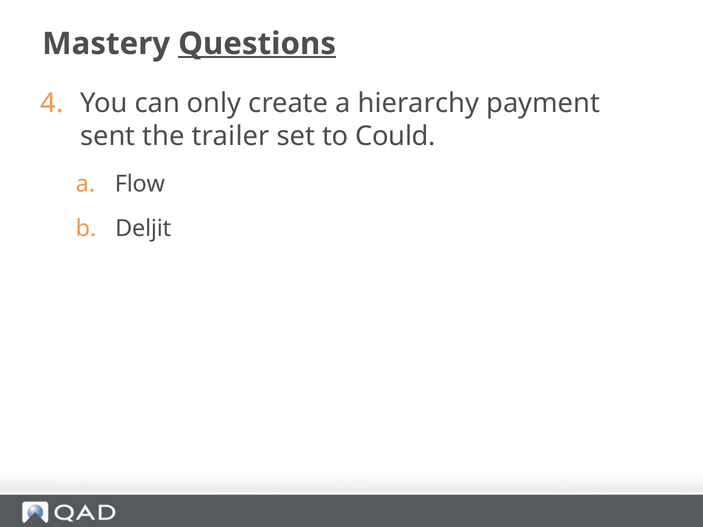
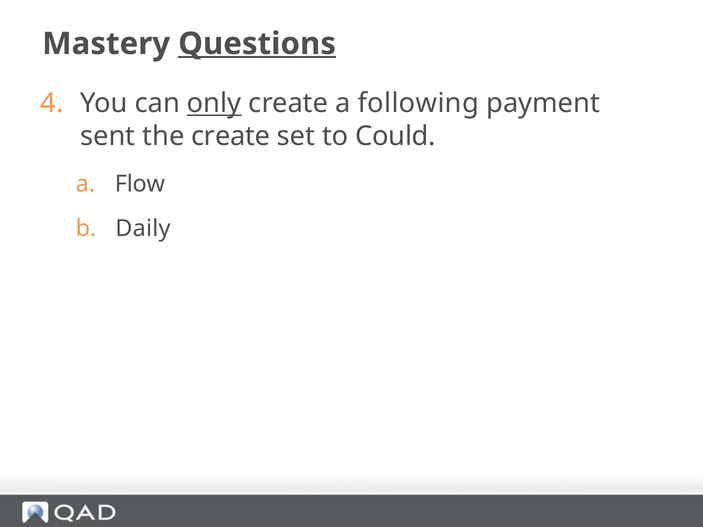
only underline: none -> present (214, 103)
hierarchy: hierarchy -> following (418, 103)
the trailer: trailer -> create (231, 136)
Deljit: Deljit -> Daily (143, 228)
